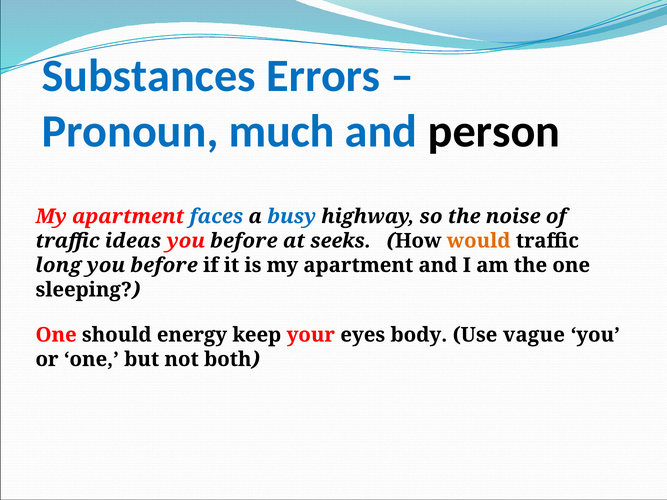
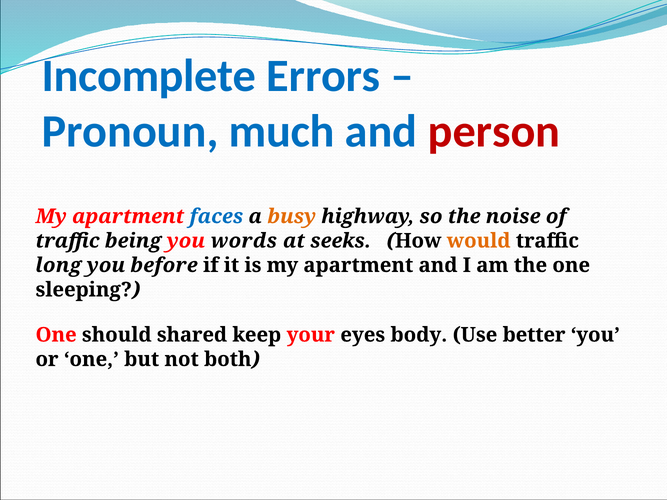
Substances: Substances -> Incomplete (149, 76)
person colour: black -> red (494, 132)
busy colour: blue -> orange (292, 217)
ideas: ideas -> being (133, 241)
before: before -> words (244, 241)
energy: energy -> shared (192, 335)
vague: vague -> better (534, 335)
